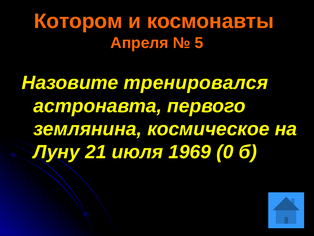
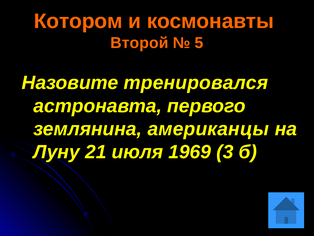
Апреля: Апреля -> Второй (139, 43)
космическое: космическое -> американцы (208, 129)
0: 0 -> 3 (225, 152)
